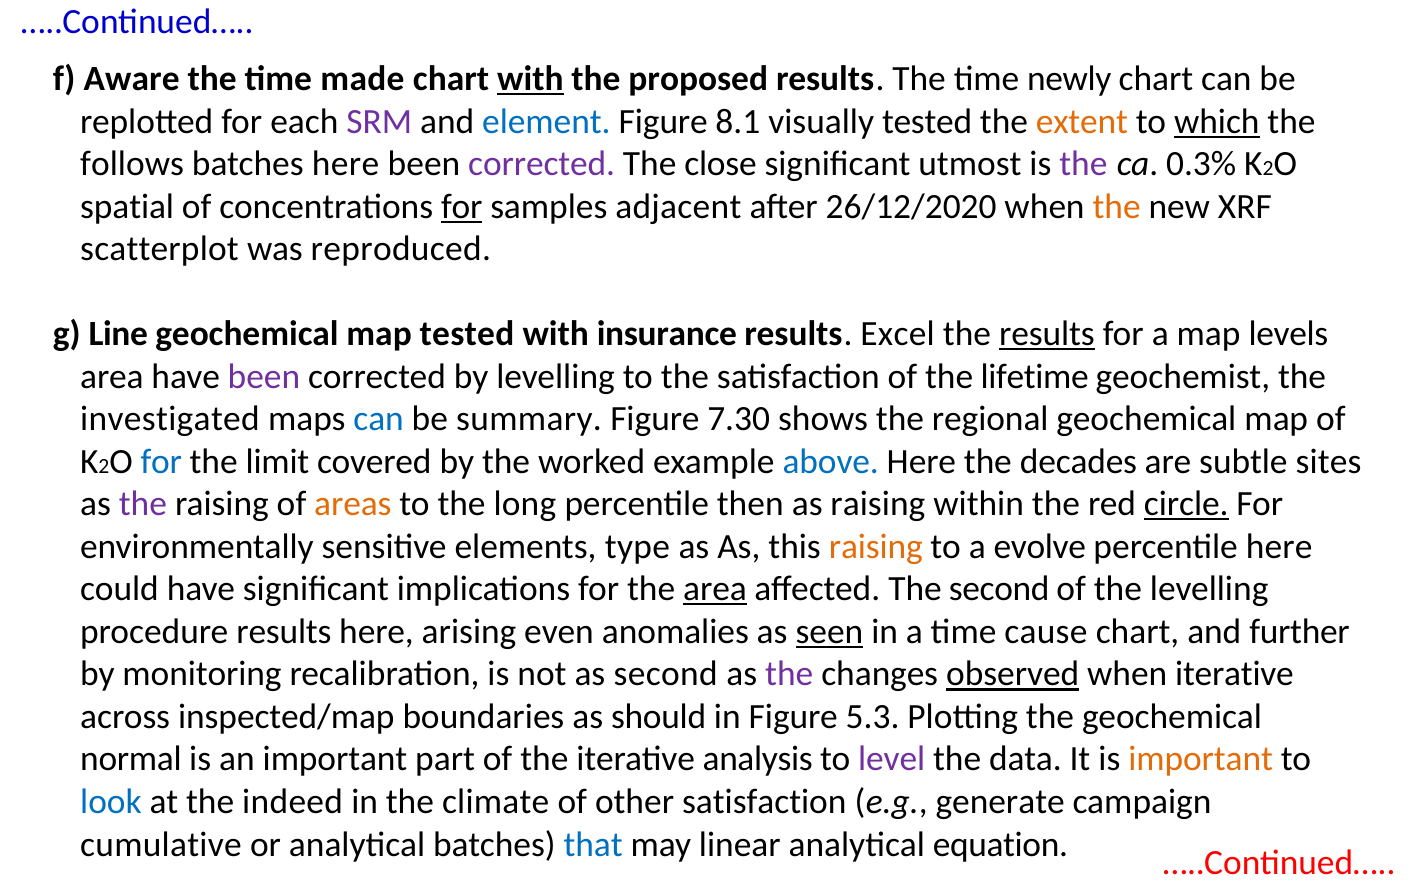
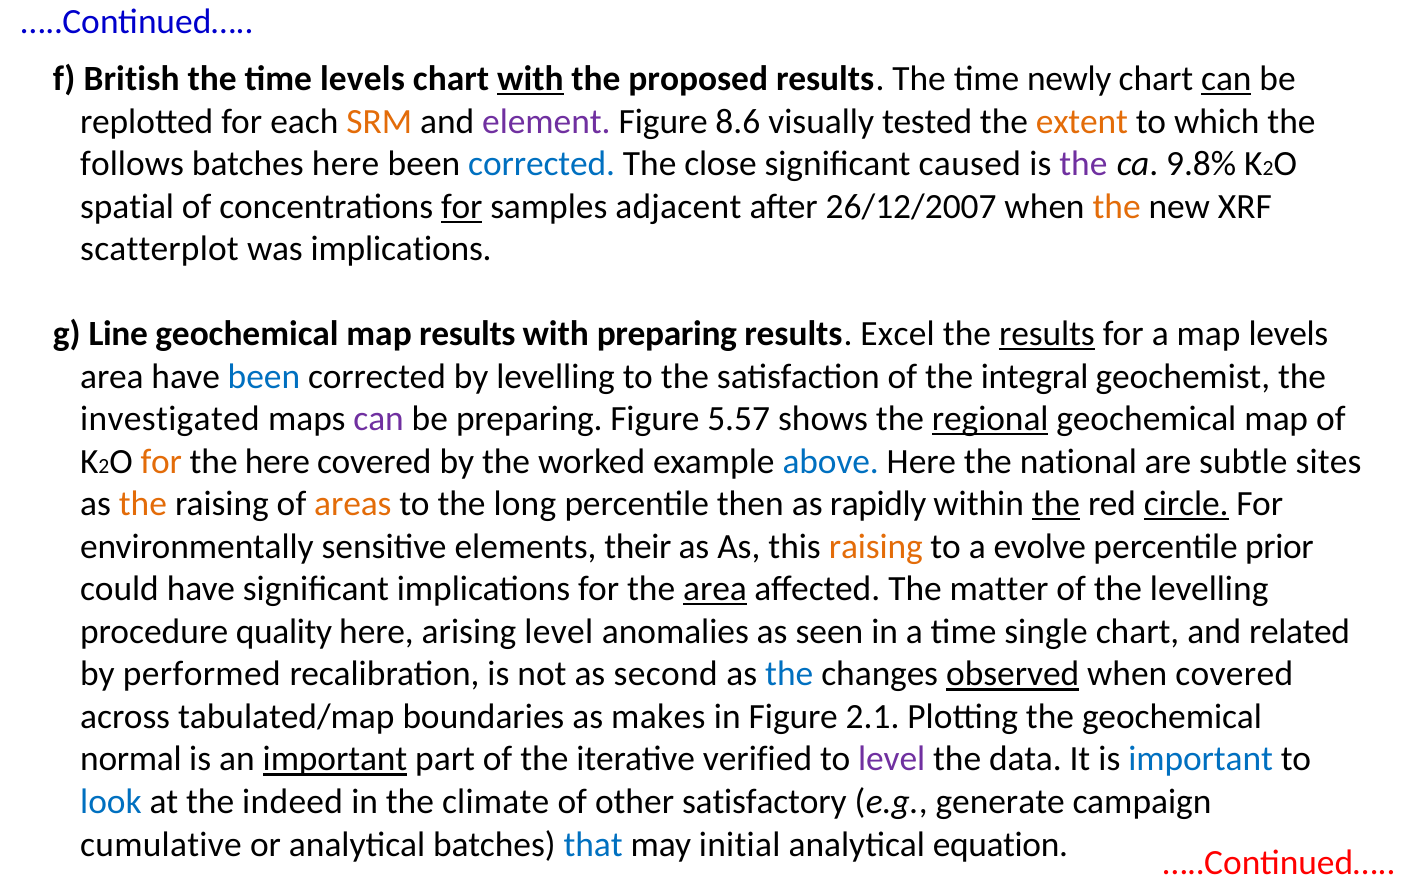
Aware: Aware -> British (132, 79)
time made: made -> levels (363, 79)
can underline: none -> present (1226, 79)
SRM colour: purple -> orange (379, 121)
element colour: blue -> purple (546, 121)
8.1: 8.1 -> 8.6 (738, 121)
which underline: present -> none (1217, 121)
corrected colour: purple -> blue (542, 164)
utmost: utmost -> caused (970, 164)
0.3%: 0.3% -> 9.8% (1201, 164)
26/12/2020: 26/12/2020 -> 26/12/2007 (911, 206)
was reproduced: reproduced -> implications (401, 249)
map tested: tested -> results (467, 334)
with insurance: insurance -> preparing (667, 334)
been colour: purple -> blue (264, 376)
lifetime: lifetime -> integral (1035, 376)
can colour: blue -> purple (379, 419)
be summary: summary -> preparing (529, 419)
7.30: 7.30 -> 5.57 (739, 419)
regional underline: none -> present (990, 419)
for colour: blue -> orange (161, 461)
the limit: limit -> here (278, 461)
decades: decades -> national (1078, 461)
the colour: purple -> orange (143, 504)
as raising: raising -> rapidly (878, 504)
the underline: none -> present (1056, 504)
type: type -> their (638, 546)
percentile here: here -> prior (1279, 546)
The second: second -> matter (999, 589)
procedure results: results -> quality (284, 631)
arising even: even -> level (559, 631)
seen underline: present -> none (829, 631)
cause: cause -> single (1046, 631)
further: further -> related (1300, 631)
monitoring: monitoring -> performed (202, 674)
the colour: purple -> blue (789, 674)
when iterative: iterative -> covered (1234, 674)
inspected/map: inspected/map -> tabulated/map (286, 716)
should: should -> makes (658, 716)
5.3: 5.3 -> 2.1 (873, 716)
important underline: none -> present (335, 759)
analysis: analysis -> verified (757, 759)
important colour: orange -> blue (1201, 759)
other satisfaction: satisfaction -> satisfactory (764, 801)
linear: linear -> initial (740, 844)
